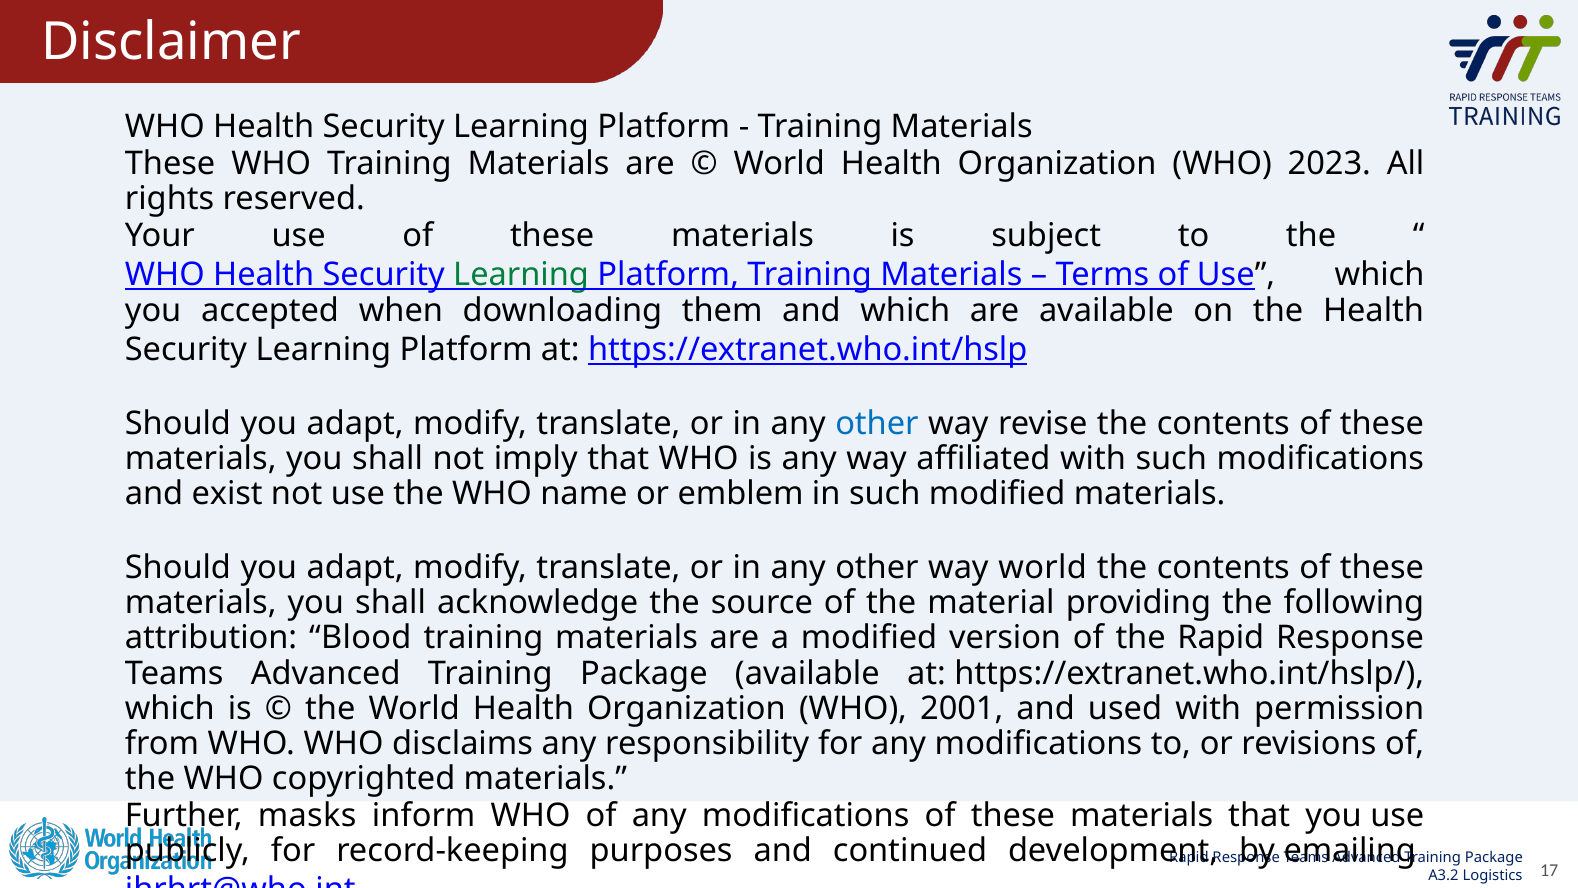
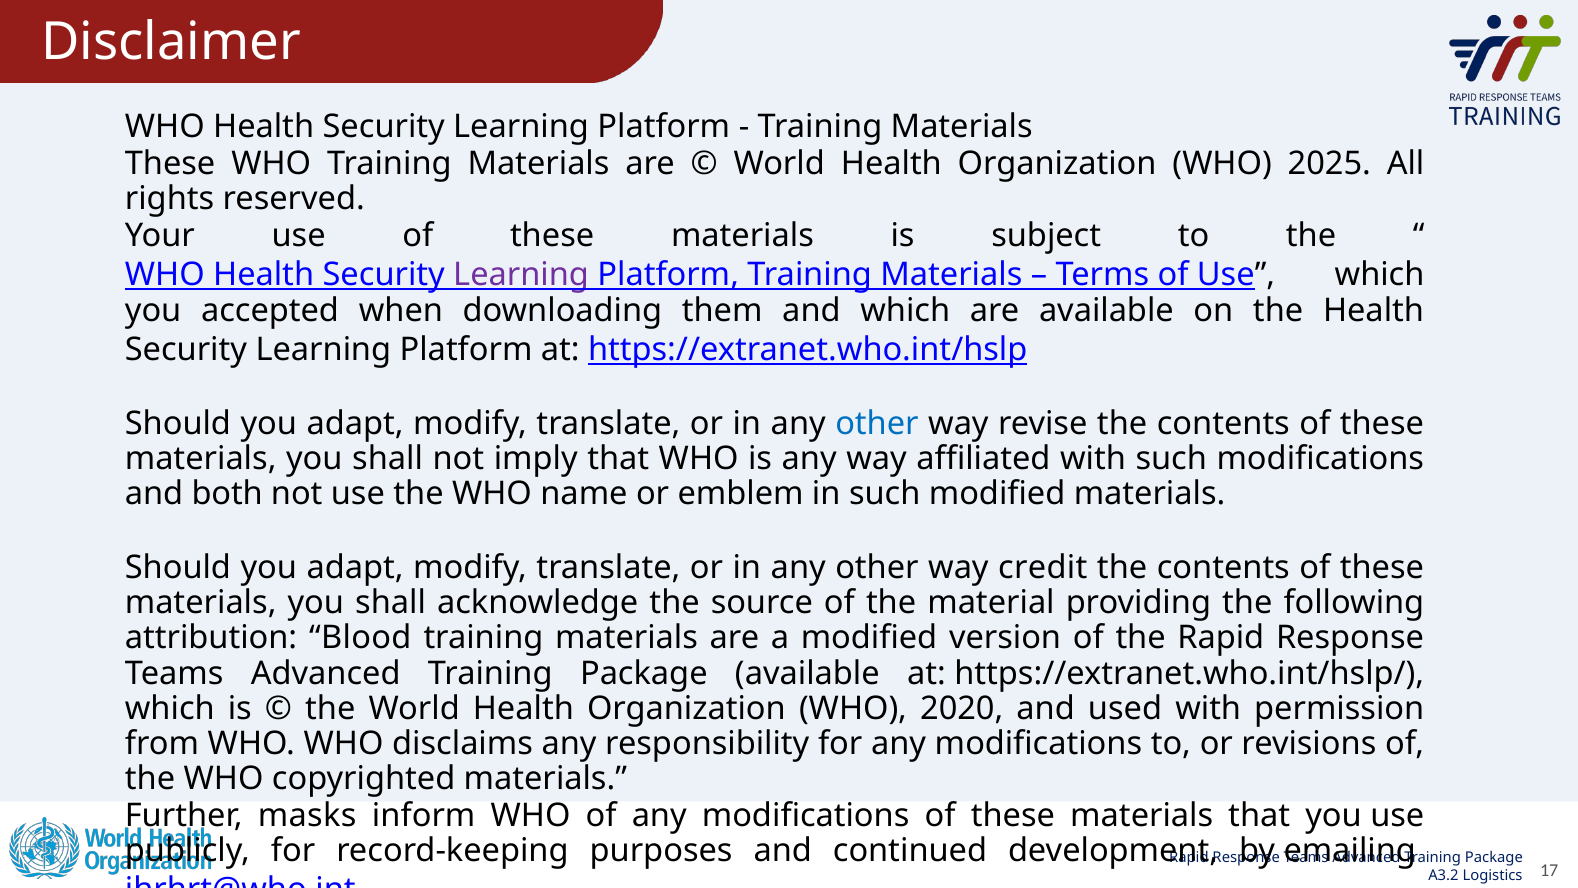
2023: 2023 -> 2025 (1329, 163)
Learning colour: green -> purple (521, 274)
exist: exist -> both (227, 494)
way world: world -> credit (1043, 568)
2001: 2001 -> 2020 (962, 708)
